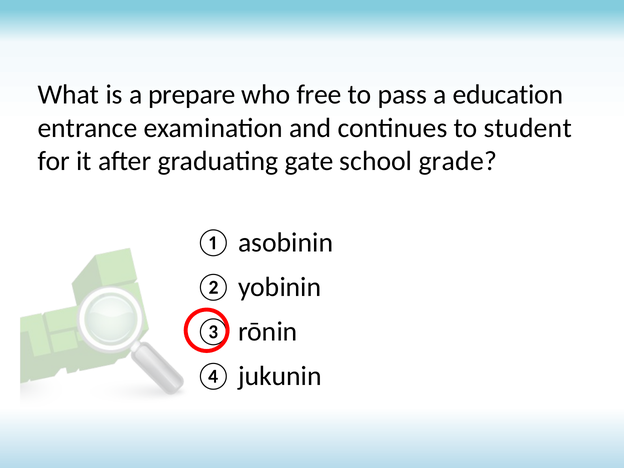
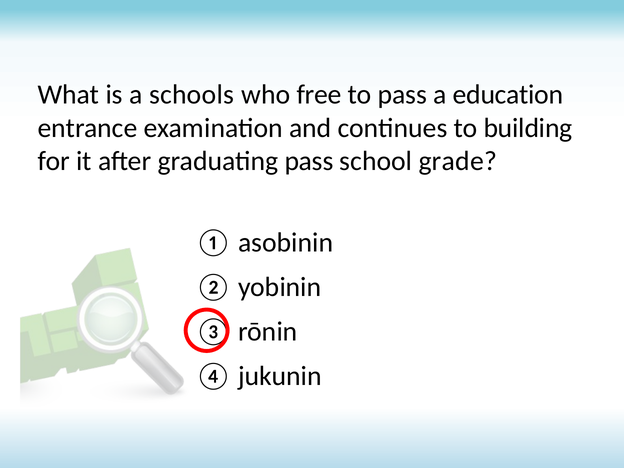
prepare: prepare -> schools (192, 95)
student: student -> building (528, 128)
graduating gate: gate -> pass (309, 161)
